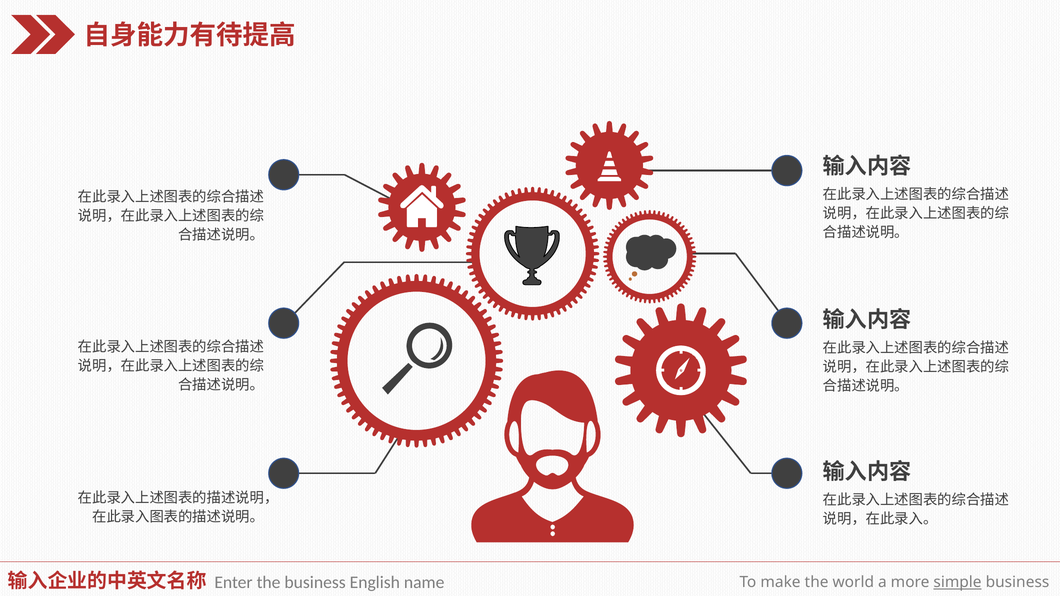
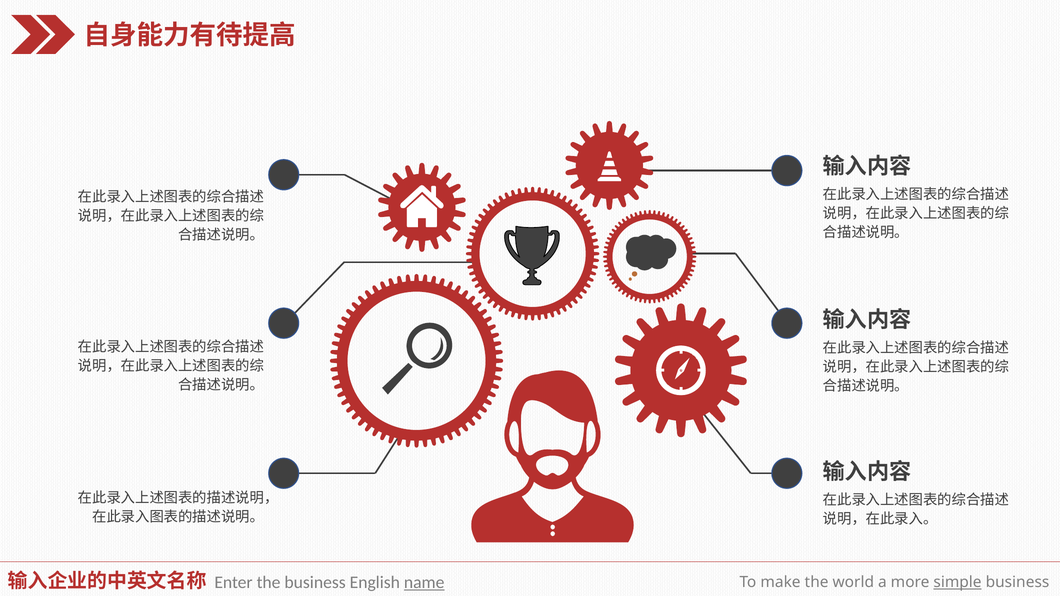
name underline: none -> present (424, 583)
